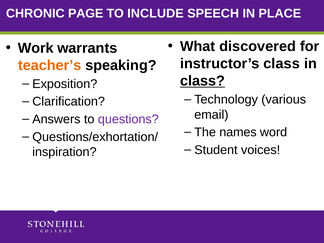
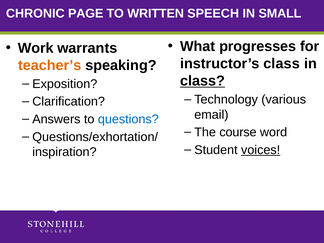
INCLUDE: INCLUDE -> WRITTEN (156, 14)
PLACE: PLACE -> SMALL (280, 14)
discovered: discovered -> progresses (258, 46)
questions colour: purple -> blue (128, 119)
names: names -> course (238, 132)
voices underline: none -> present (261, 150)
